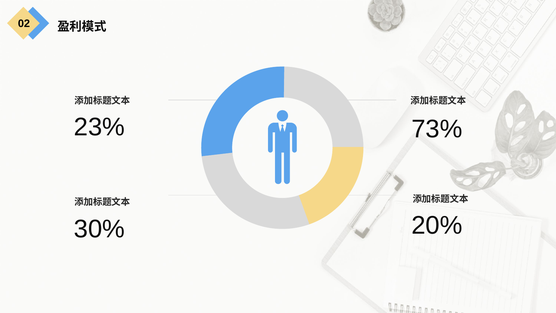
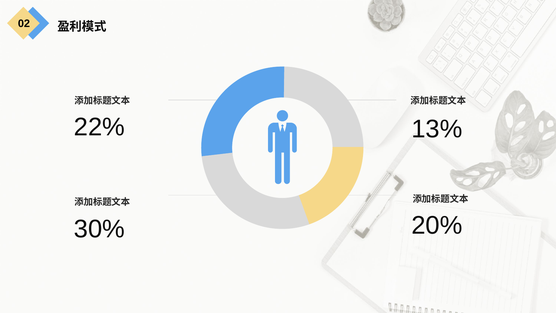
23%: 23% -> 22% (99, 127)
73%: 73% -> 13% (437, 129)
